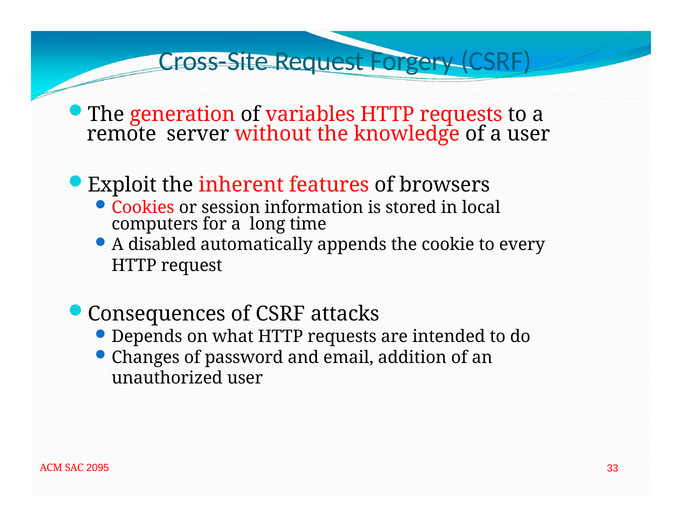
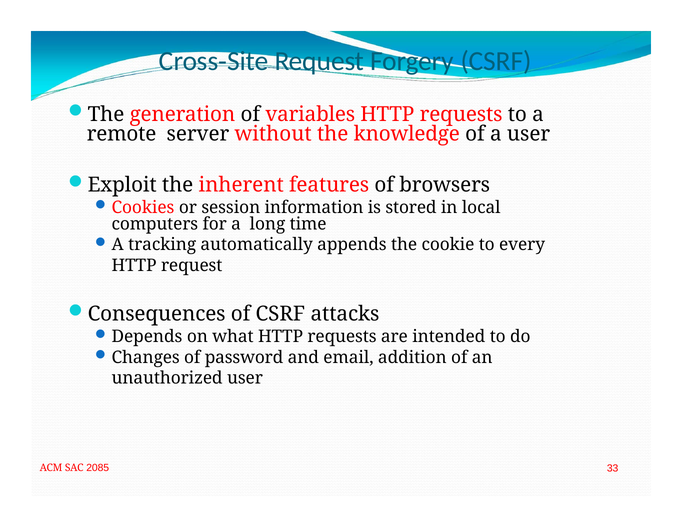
disabled: disabled -> tracking (162, 245)
2095: 2095 -> 2085 (98, 468)
